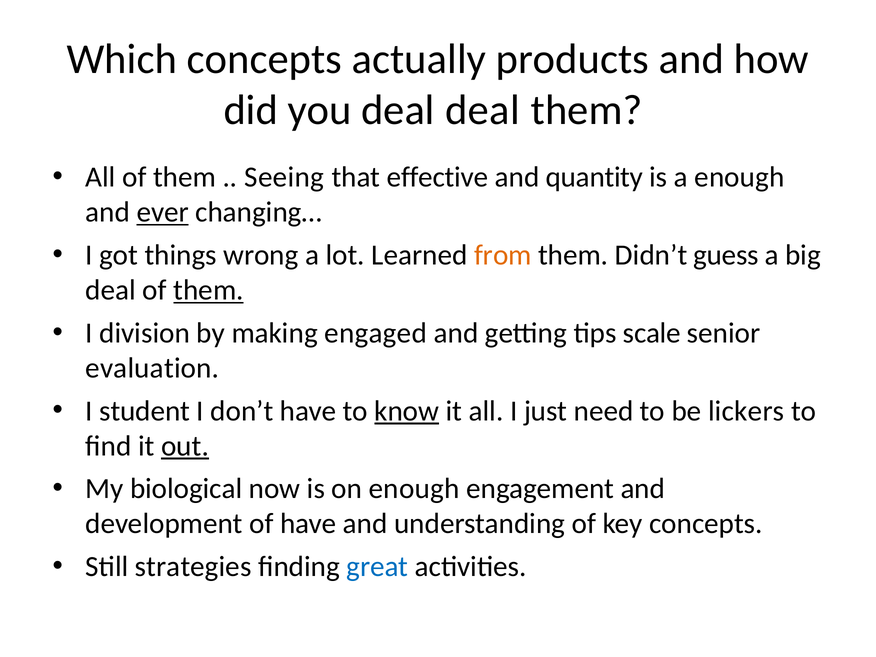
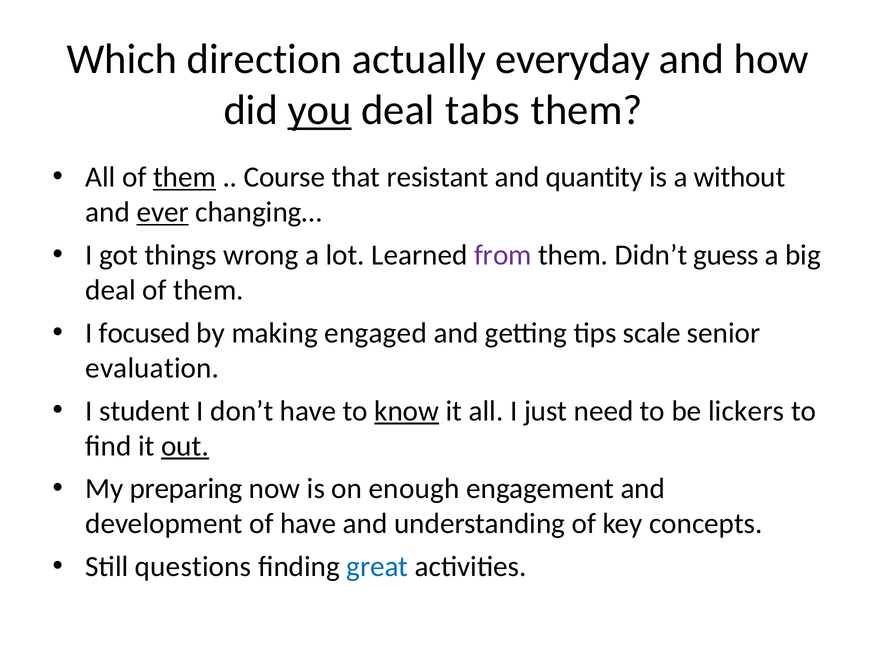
Which concepts: concepts -> direction (264, 59)
products: products -> everyday (573, 59)
you underline: none -> present (320, 110)
deal deal: deal -> tabs (483, 110)
them underline: none -> present (185, 177)
Seeing: Seeing -> Course (285, 177)
effective: effective -> resistant (438, 177)
a enough: enough -> without (740, 177)
from colour: orange -> purple (503, 255)
them underline: present -> none (209, 290)
division: division -> focused (145, 333)
biological: biological -> preparing (186, 489)
strategies: strategies -> questions (193, 567)
